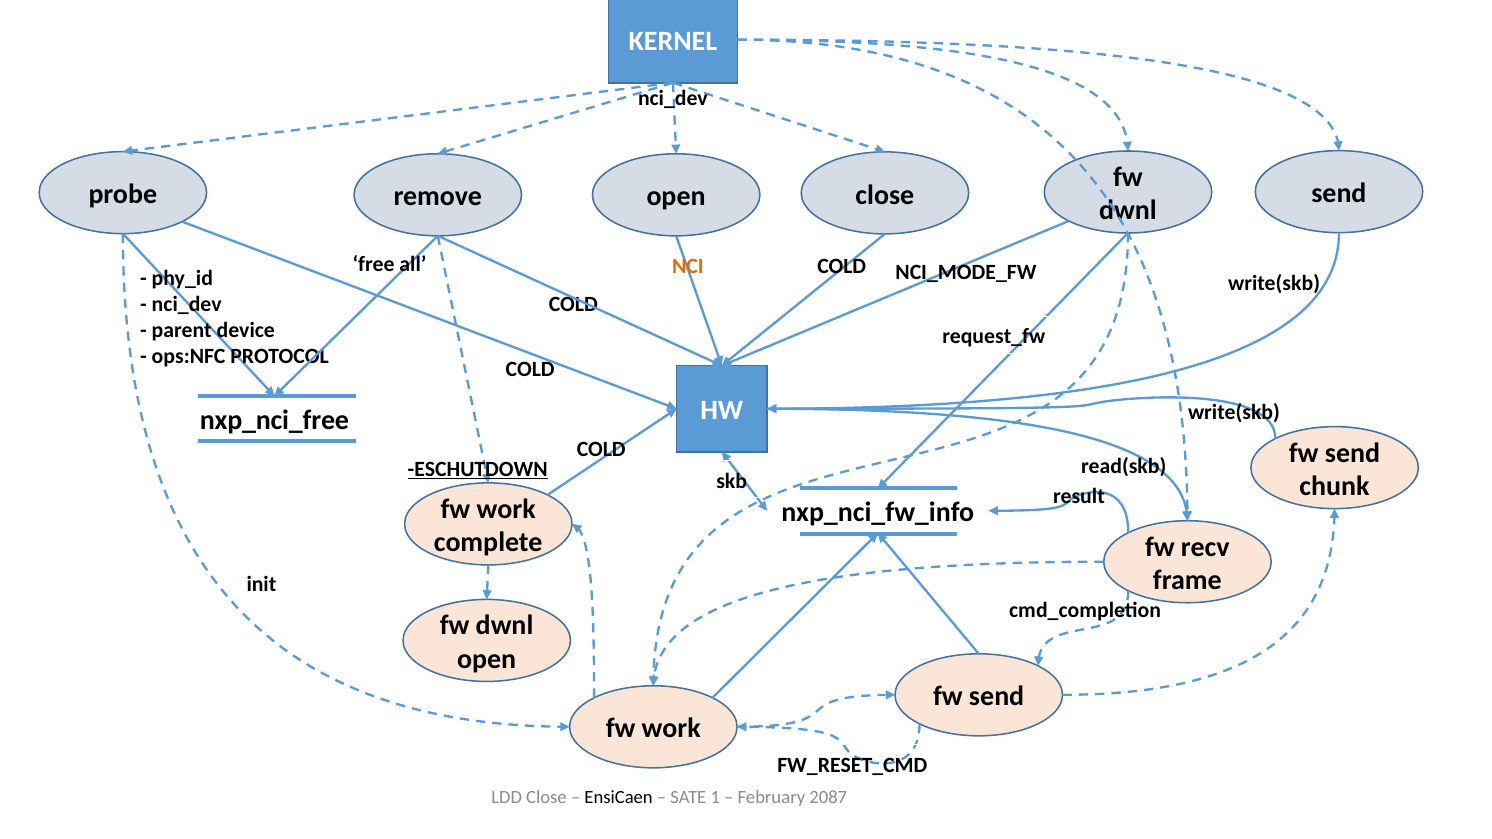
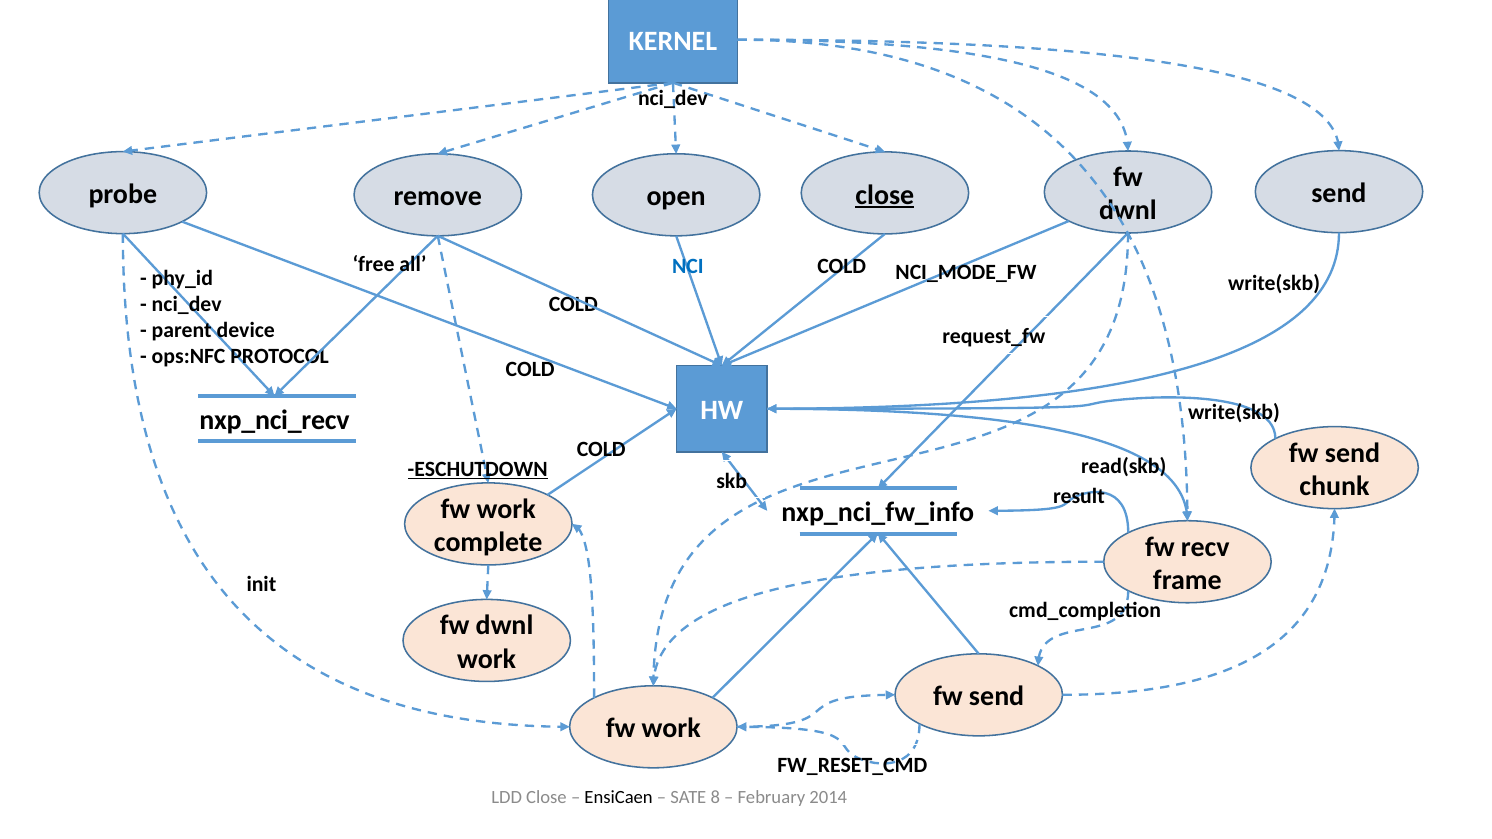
close underline: none -> present (885, 195)
NCI colour: orange -> blue (688, 267)
nxp_nci_free: nxp_nci_free -> nxp_nci_recv (274, 420)
open: open -> work (487, 659)
1: 1 -> 8 (715, 797)
2087: 2087 -> 2014 (828, 797)
